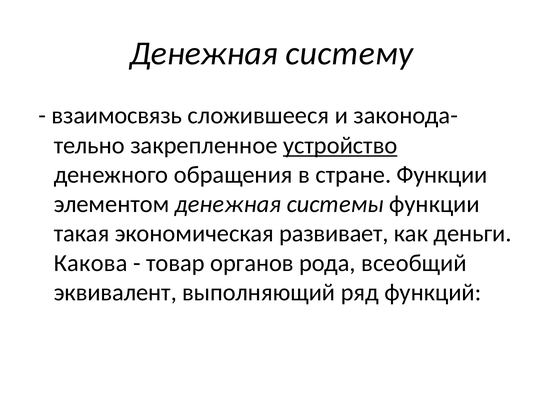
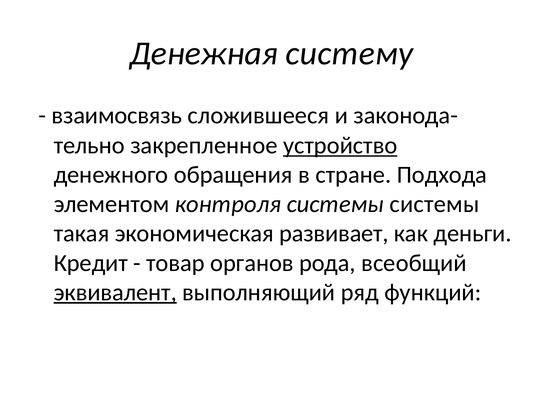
стране Функции: Функции -> Подхода (442, 175)
элементом денежная: денежная -> контроля (228, 204)
системы функции: функции -> системы (434, 204)
Какова: Какова -> Кредит (91, 263)
эквивалент underline: none -> present (115, 292)
